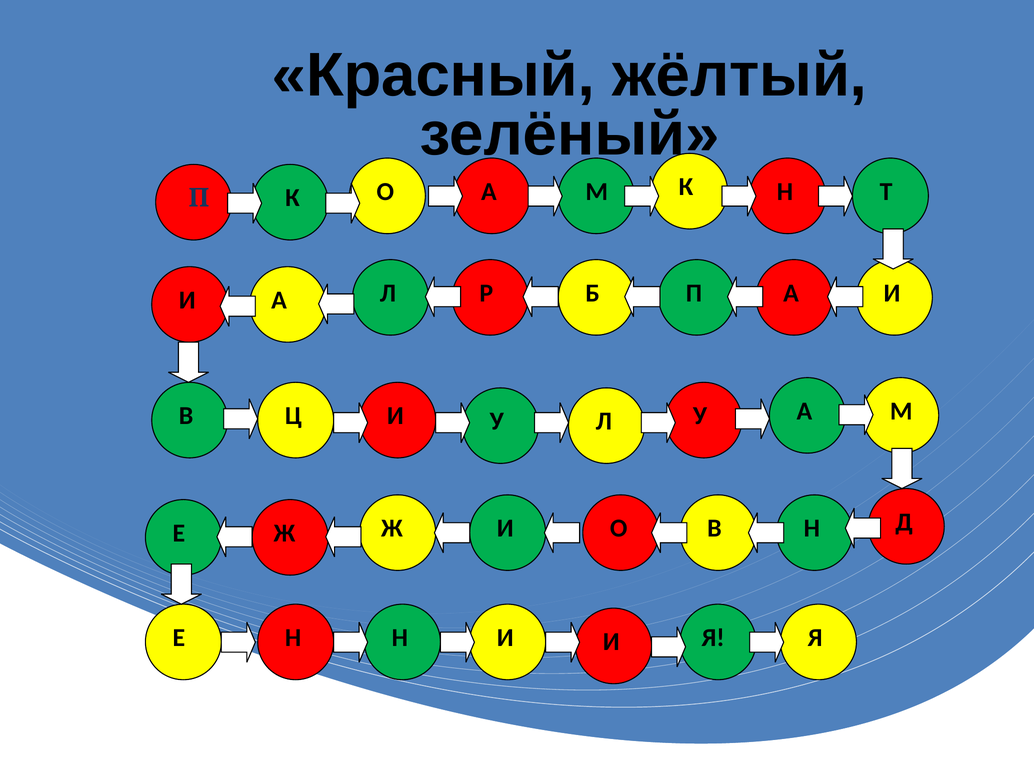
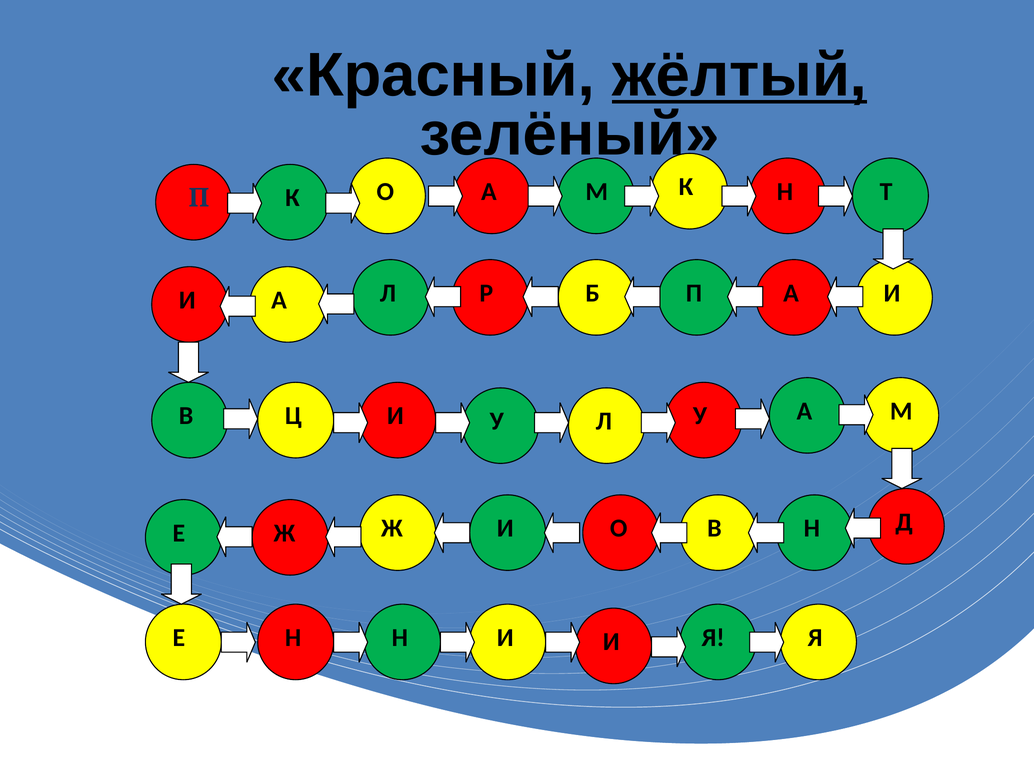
жёлтый underline: none -> present (740, 75)
